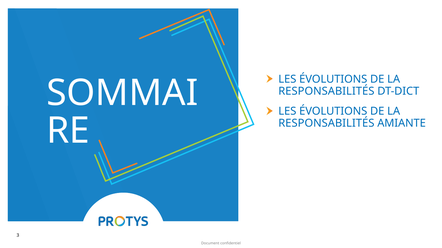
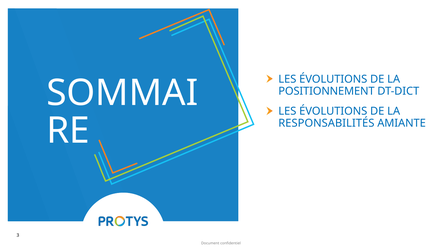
RESPONSABILITÉS: RESPONSABILITÉS -> POSITIONNEMENT (326, 91)
